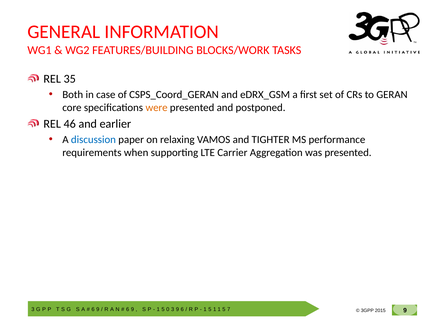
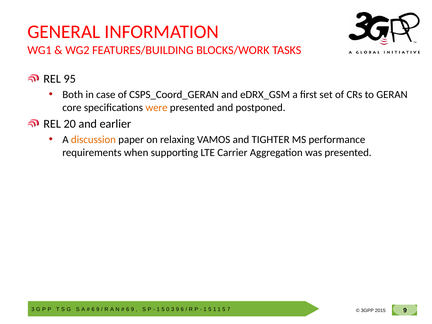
35: 35 -> 95 (70, 79)
46: 46 -> 20 (70, 124)
discussion colour: blue -> orange (93, 140)
